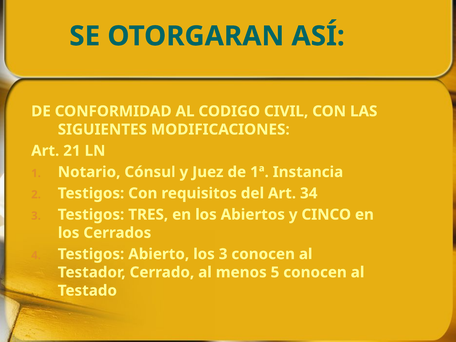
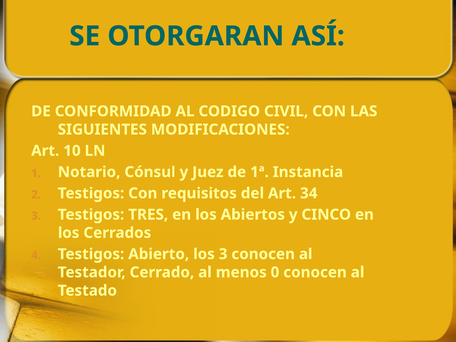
21: 21 -> 10 (72, 151)
5: 5 -> 0 (275, 272)
